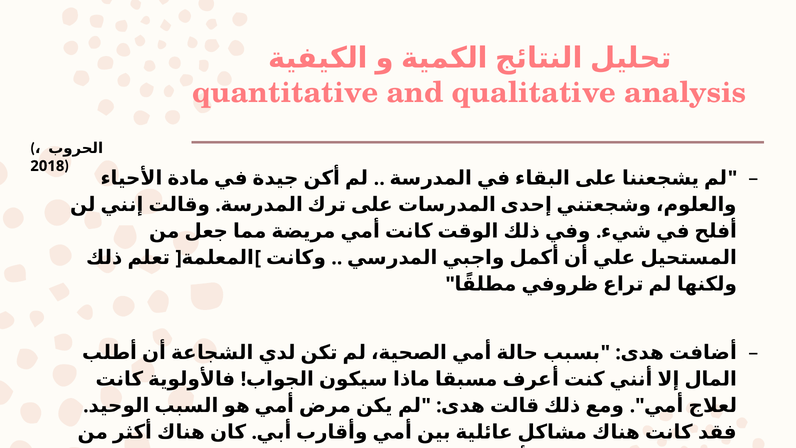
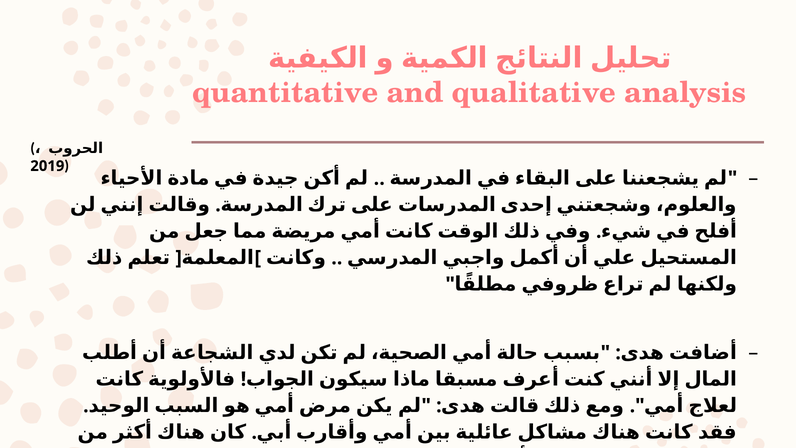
2018: 2018 -> 2019 (47, 166)
